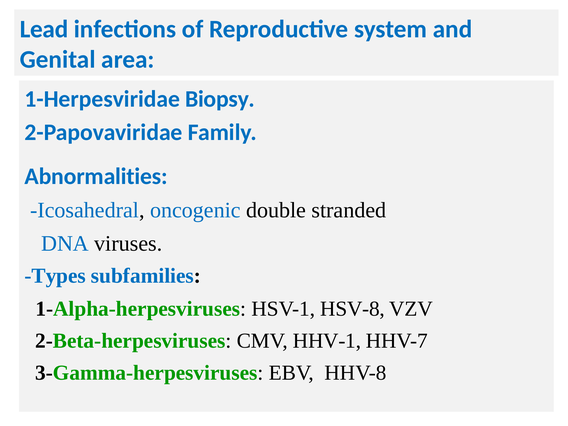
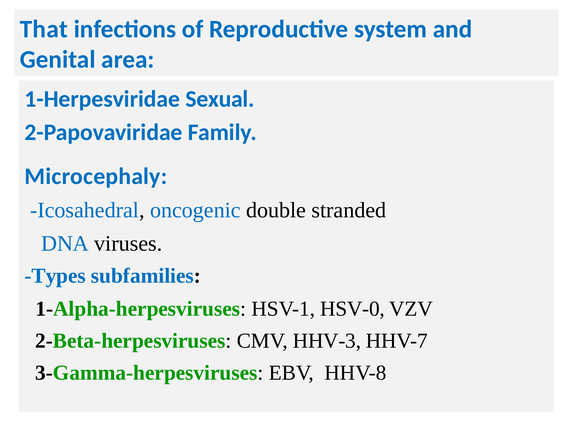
Lead: Lead -> That (44, 29)
Biopsy: Biopsy -> Sexual (220, 99)
Abnormalities: Abnormalities -> Microcephaly (96, 176)
HSV-8: HSV-8 -> HSV-0 (353, 309)
HHV-1: HHV-1 -> HHV-3 (327, 341)
